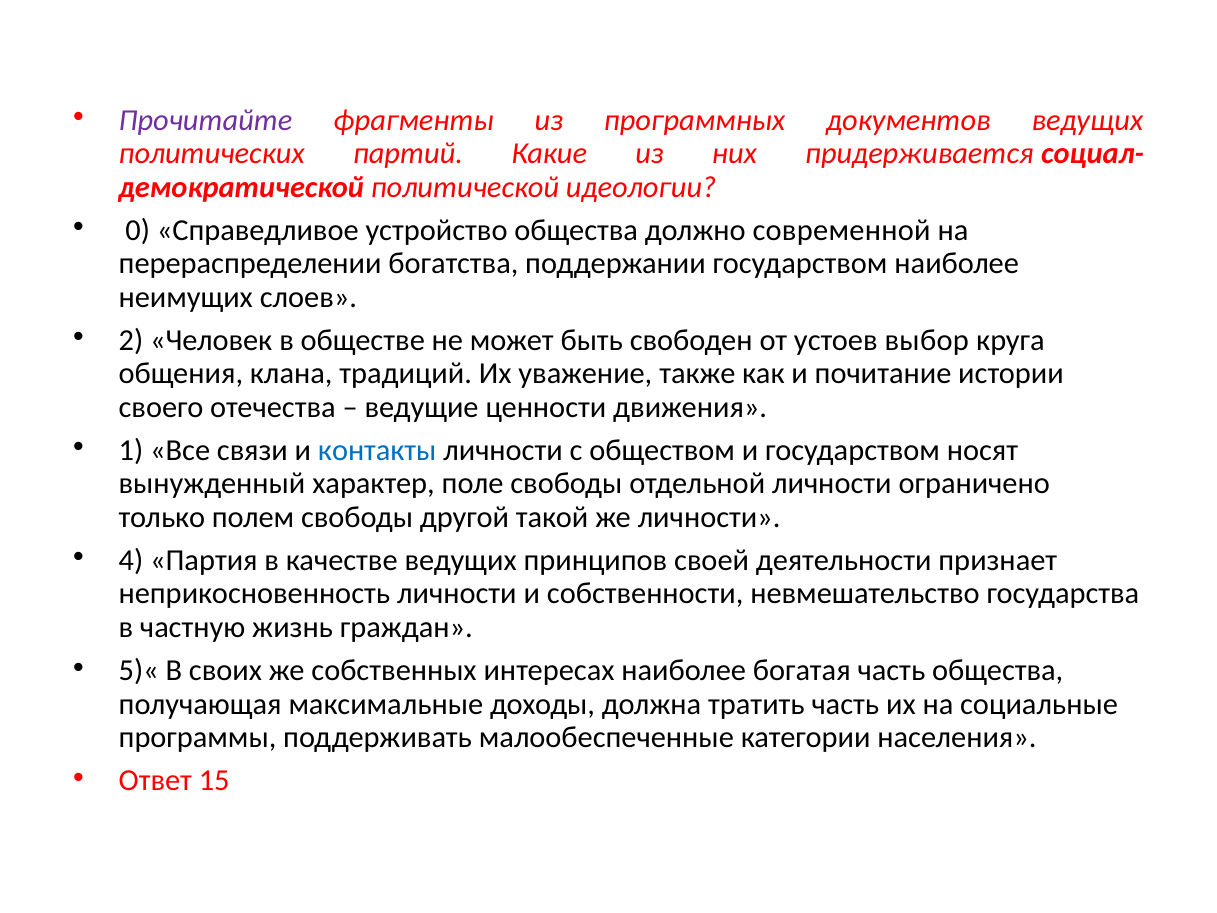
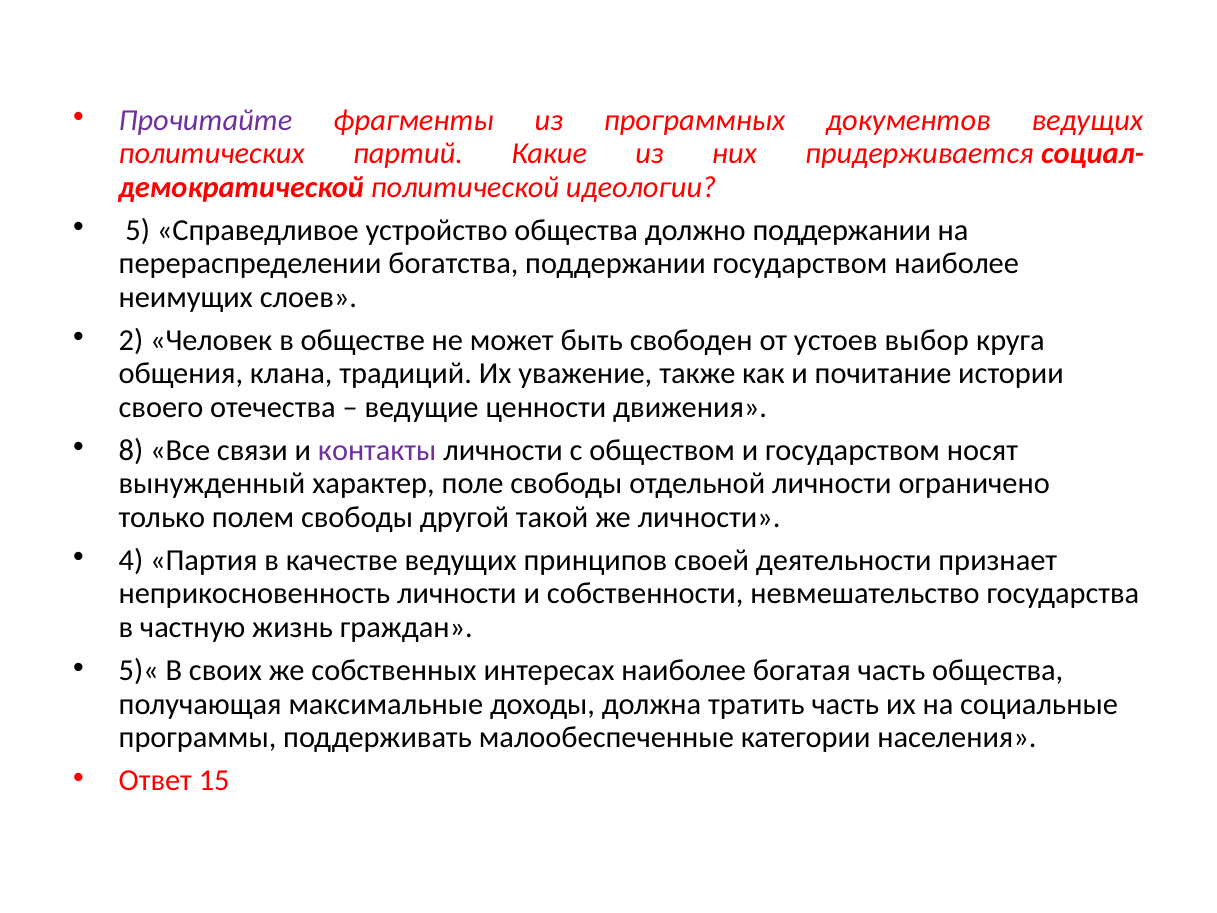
0: 0 -> 5 (138, 230)
должно современной: современной -> поддержании (842, 230)
1: 1 -> 8 (131, 450)
контакты colour: blue -> purple (377, 450)
